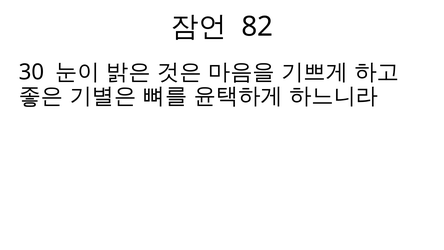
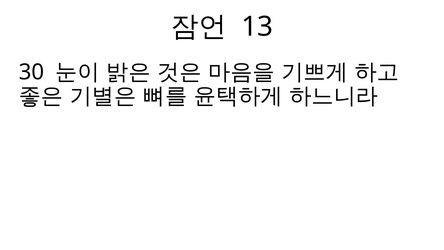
82: 82 -> 13 (257, 27)
